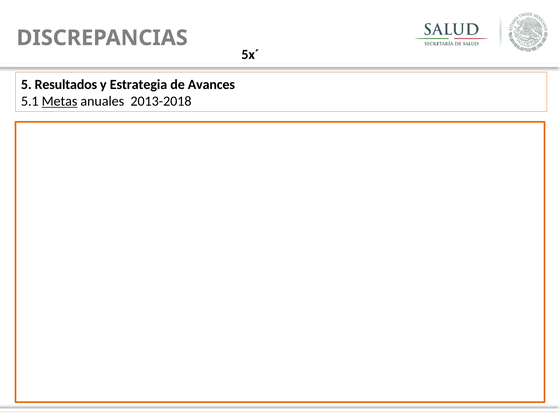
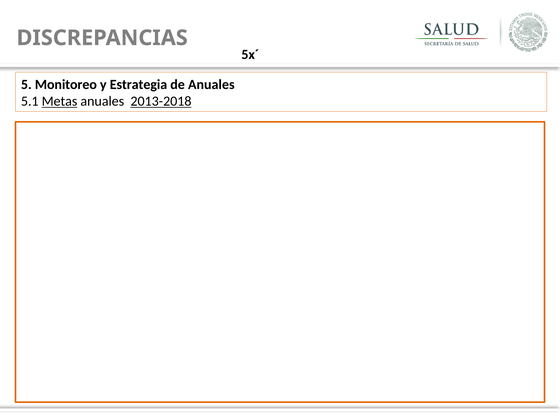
Resultados: Resultados -> Monitoreo (66, 84)
de Avances: Avances -> Anuales (211, 84)
2013-2018 underline: none -> present (161, 101)
